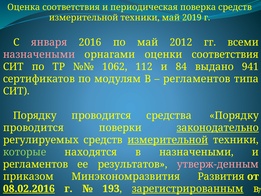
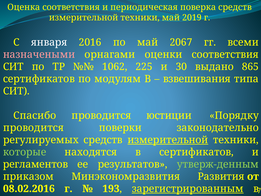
января colour: pink -> white (49, 42)
2012: 2012 -> 2067 (181, 42)
112: 112 -> 225 (144, 67)
84: 84 -> 30 (181, 67)
941: 941 -> 865 (250, 67)
регламентов: регламентов -> взвешивания (197, 79)
Порядку: Порядку -> Спасибо (35, 115)
проводится средства: средства -> юстиции (169, 115)
законодательно underline: present -> none (218, 128)
в назначеными: назначеными -> сертификатов (196, 152)
утверж-денным colour: pink -> light green (218, 164)
08.02.2016 underline: present -> none (29, 188)
